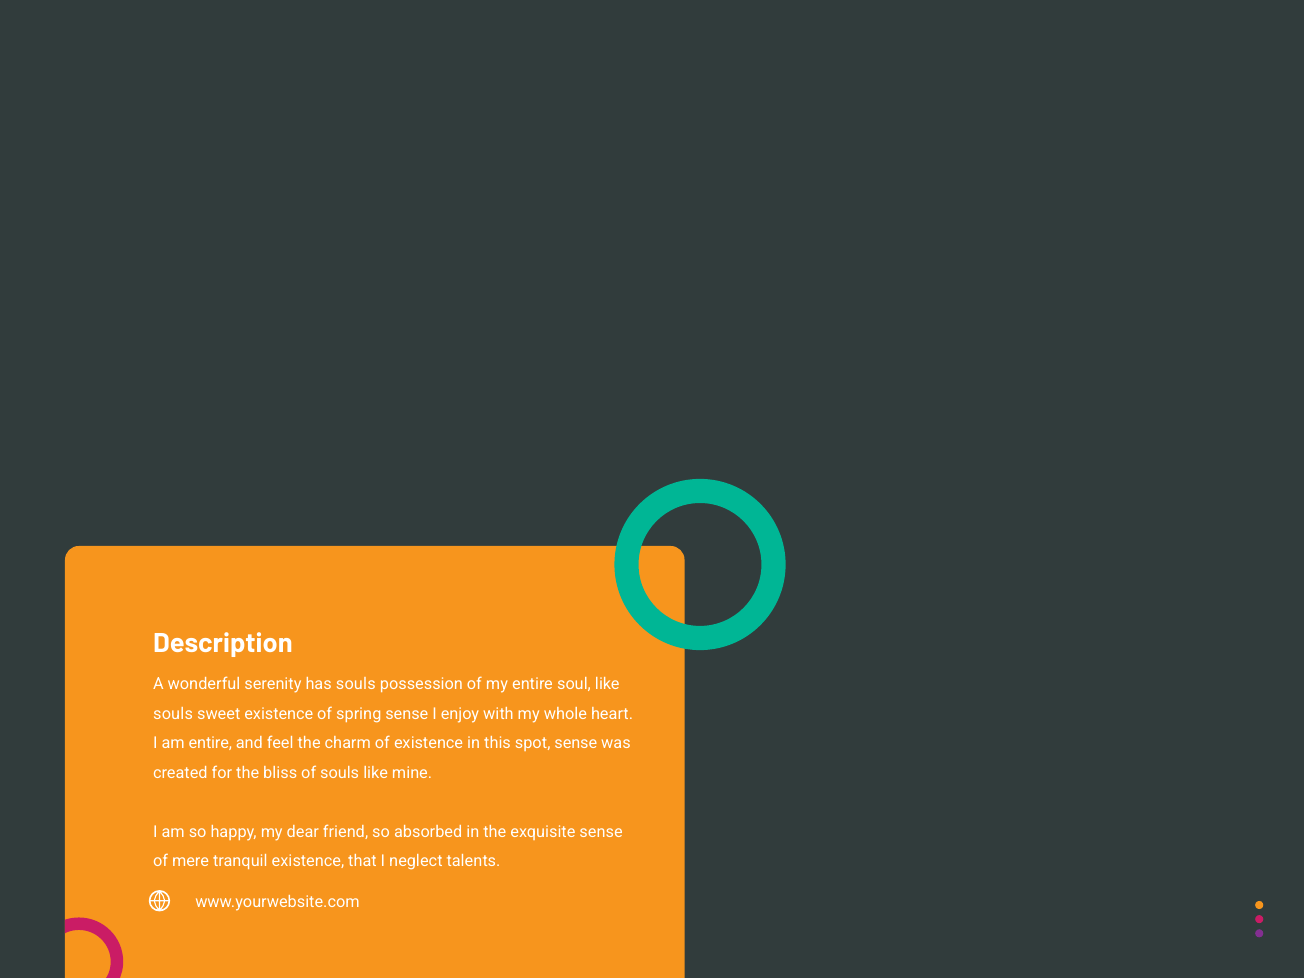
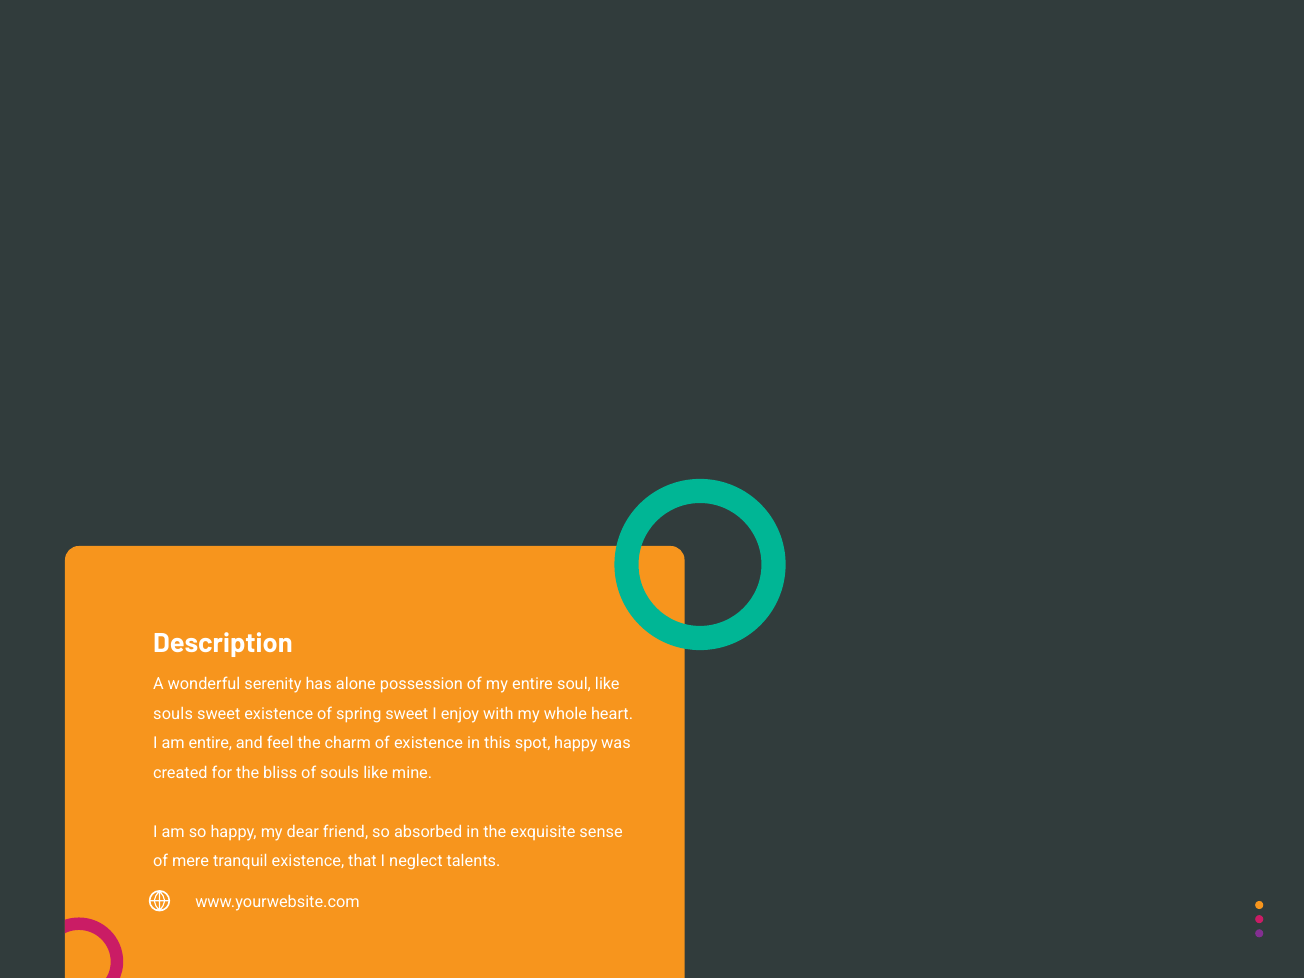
has souls: souls -> alone (356, 685)
spring sense: sense -> sweet (407, 714)
spot sense: sense -> happy (576, 743)
